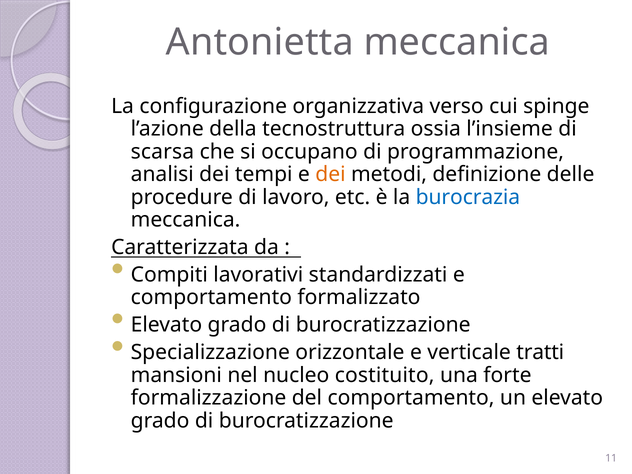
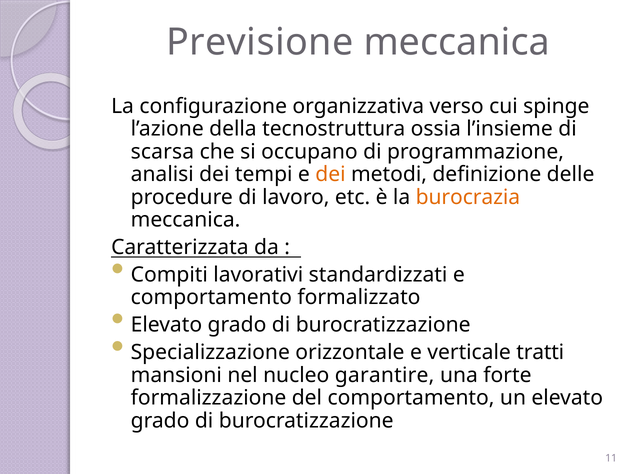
Antonietta: Antonietta -> Previsione (260, 42)
burocrazia colour: blue -> orange (468, 197)
costituito: costituito -> garantire (385, 375)
